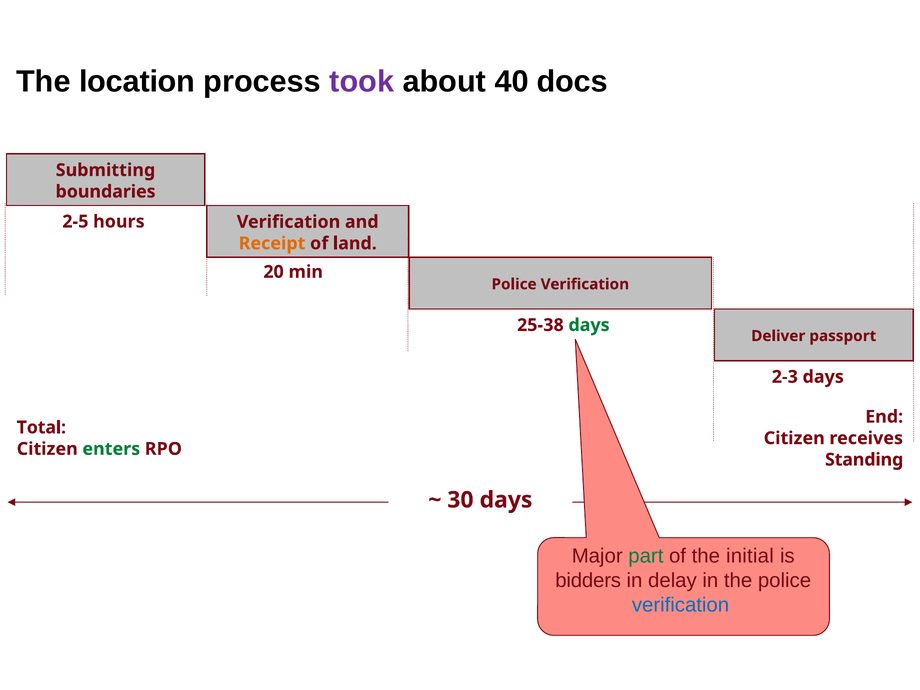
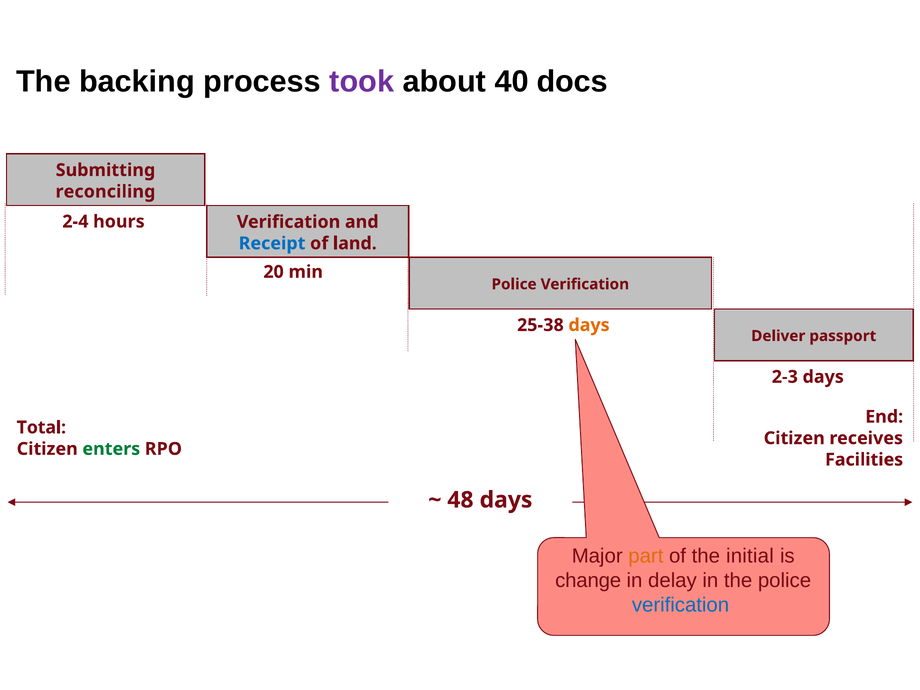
location: location -> backing (137, 82)
boundaries: boundaries -> reconciling (105, 192)
2-5: 2-5 -> 2-4 (75, 222)
Receipt colour: orange -> blue (272, 243)
days colour: green -> orange (589, 325)
Standing: Standing -> Facilities (864, 460)
30: 30 -> 48 (460, 500)
part colour: green -> orange (646, 556)
bidders: bidders -> change (588, 581)
